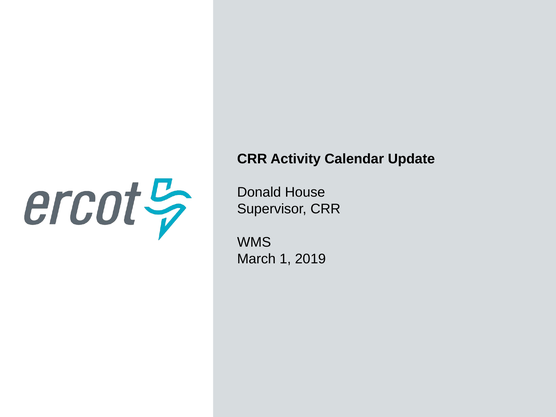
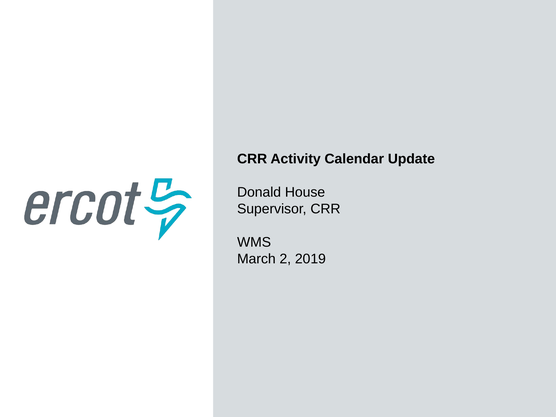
1: 1 -> 2 (285, 259)
